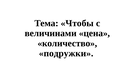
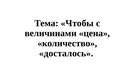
подружки: подружки -> досталось (66, 53)
